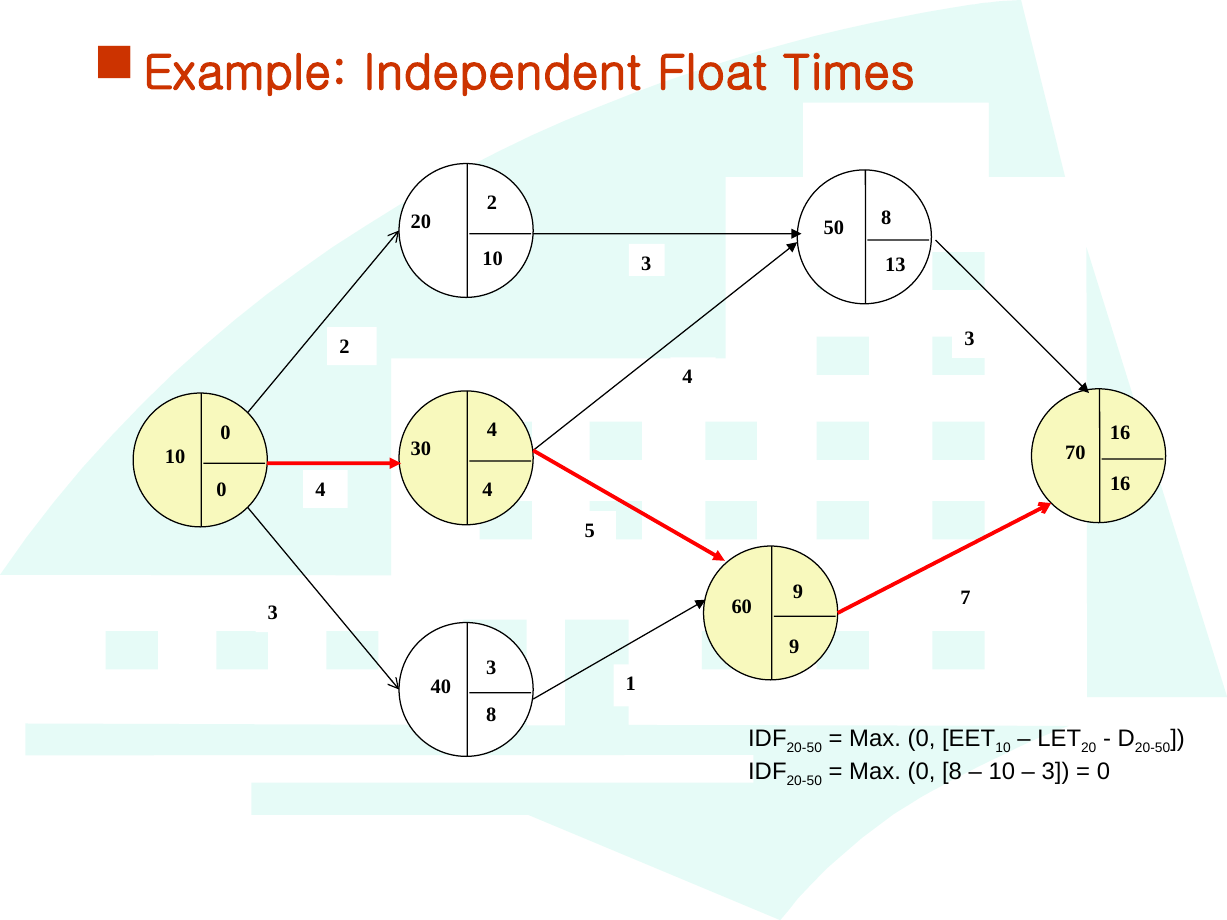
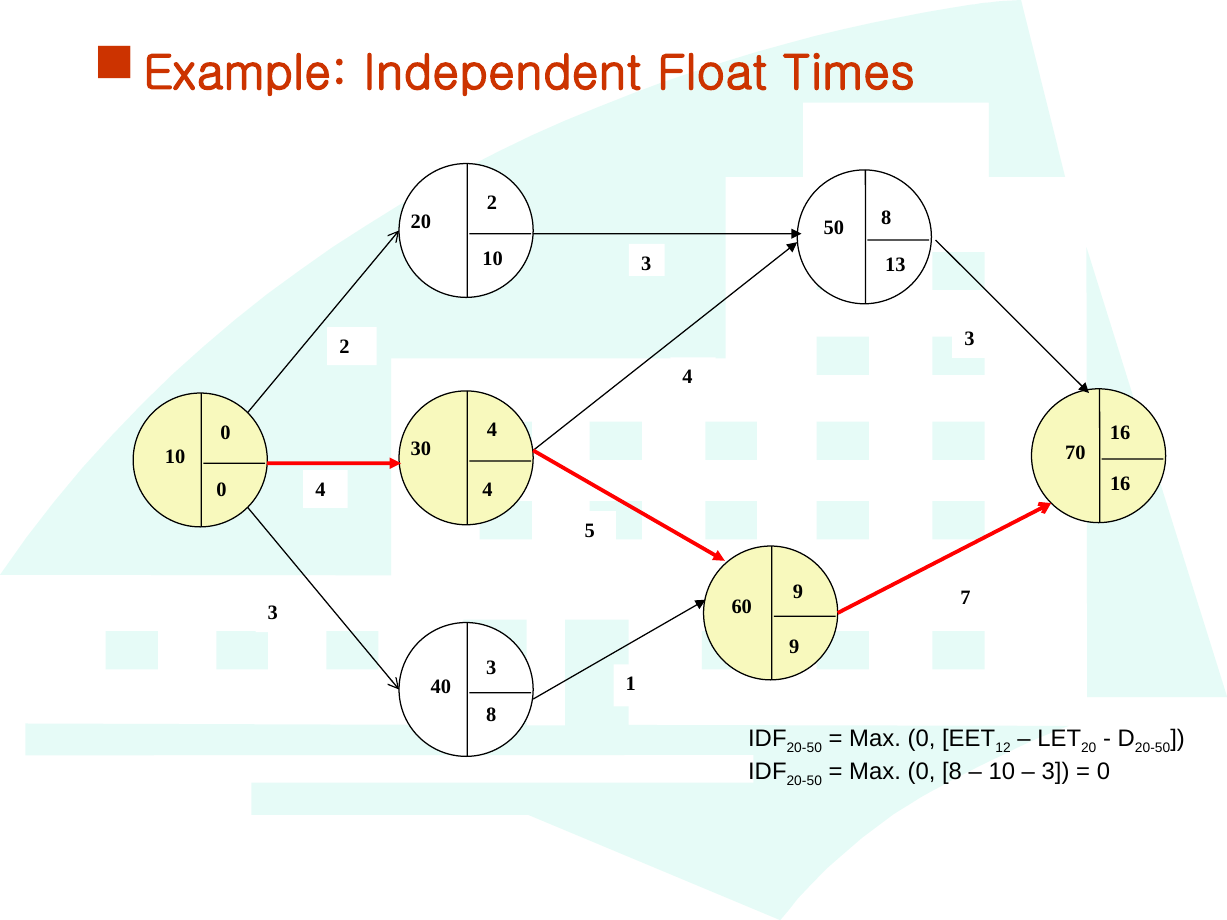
10: 10 -> 12 (1003, 748)
